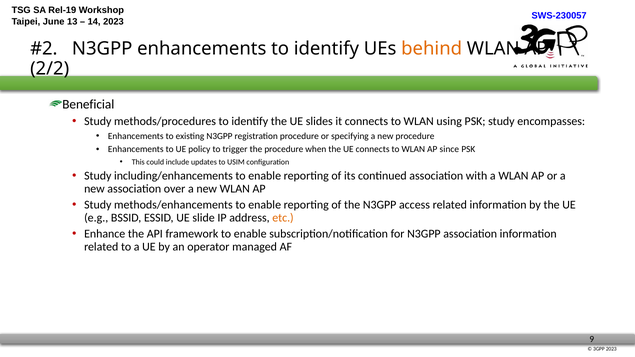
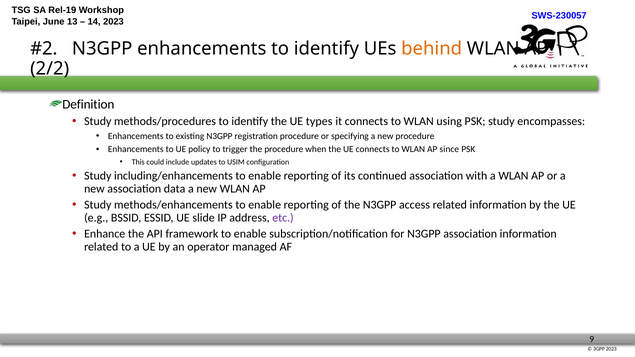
Beneficial: Beneficial -> Definition (88, 105)
slides: slides -> types (319, 121)
over: over -> data (175, 189)
etc colour: orange -> purple (283, 218)
